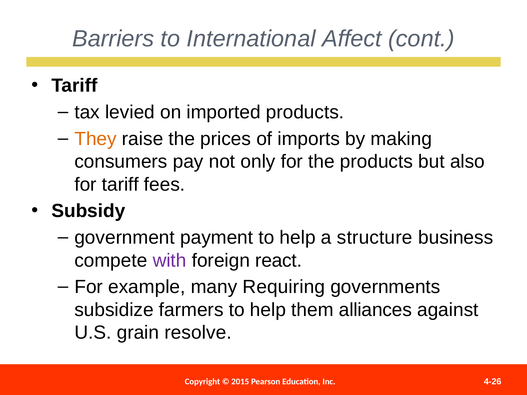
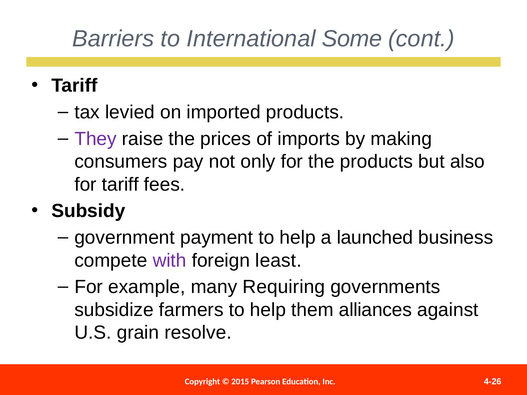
Affect: Affect -> Some (352, 39)
They colour: orange -> purple (96, 139)
structure: structure -> launched (375, 238)
react: react -> least (278, 261)
